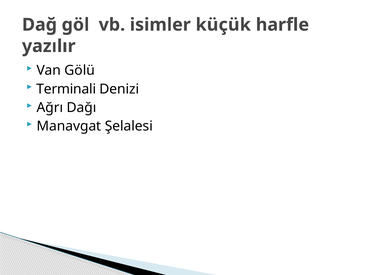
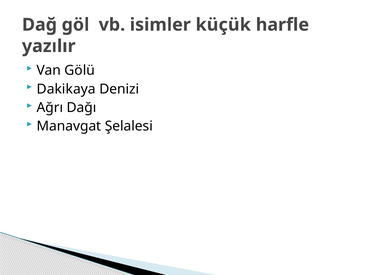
Terminali: Terminali -> Dakikaya (66, 89)
